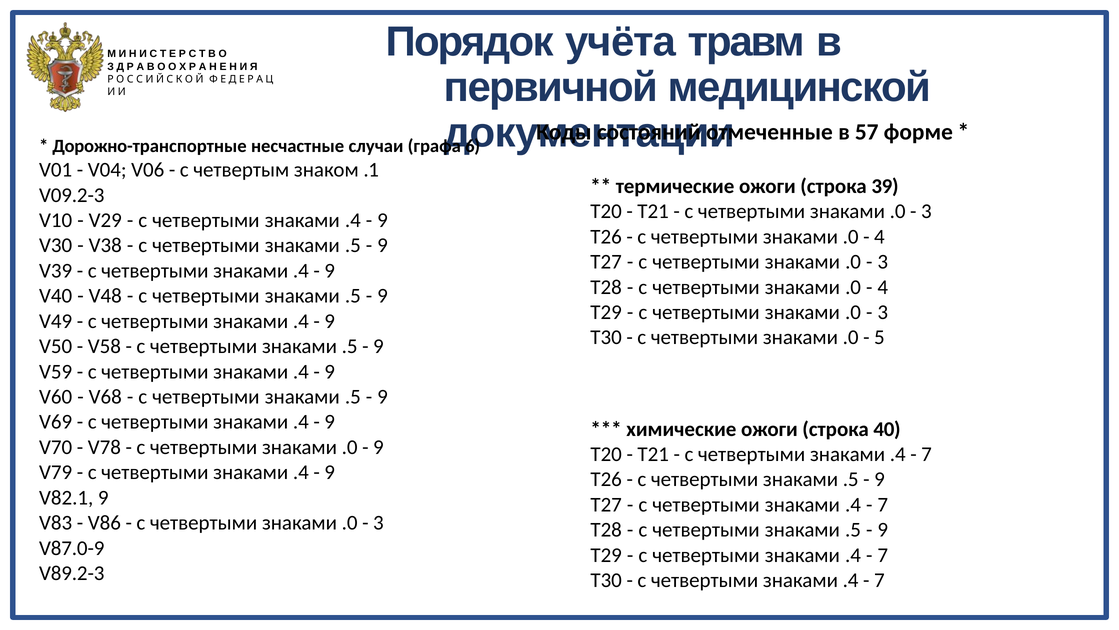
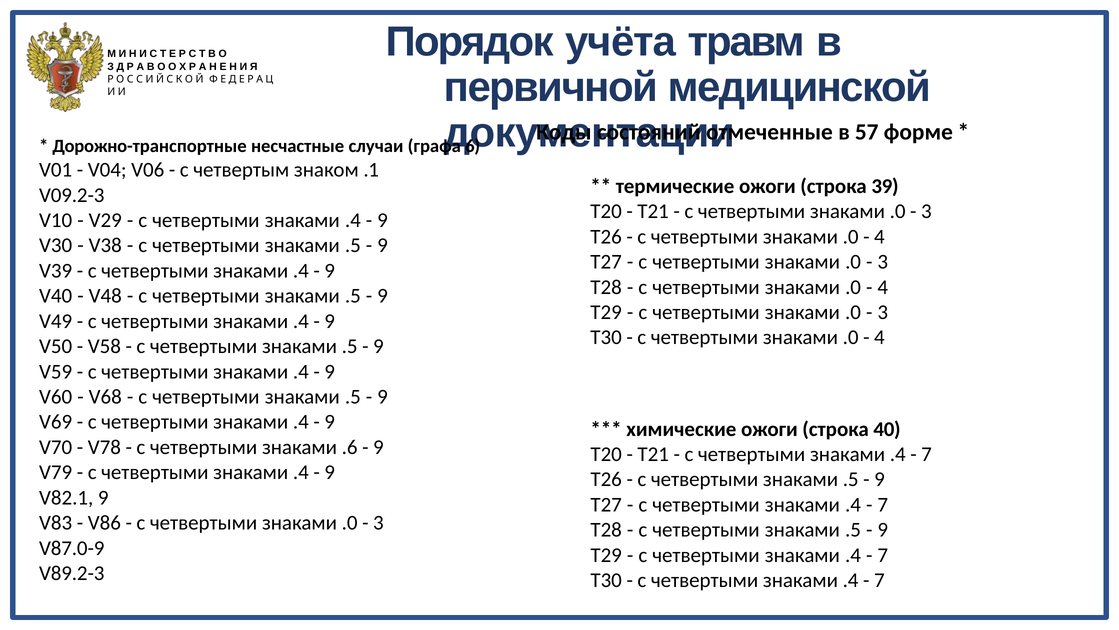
5: 5 -> 4 (879, 337)
.0: .0 -> .6 (350, 447)
